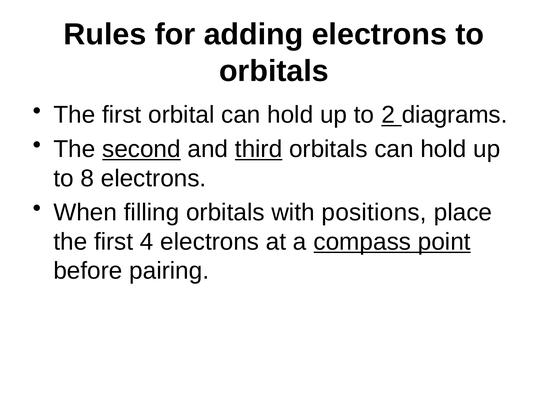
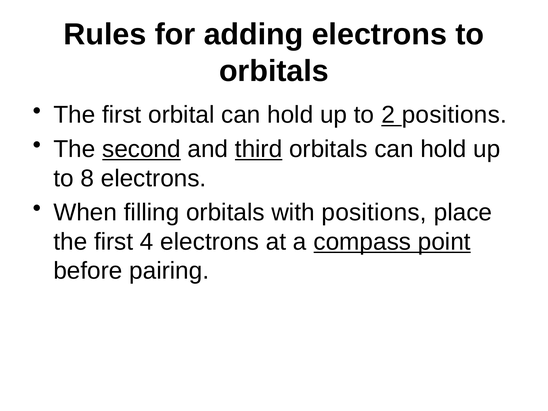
2 diagrams: diagrams -> positions (454, 115)
